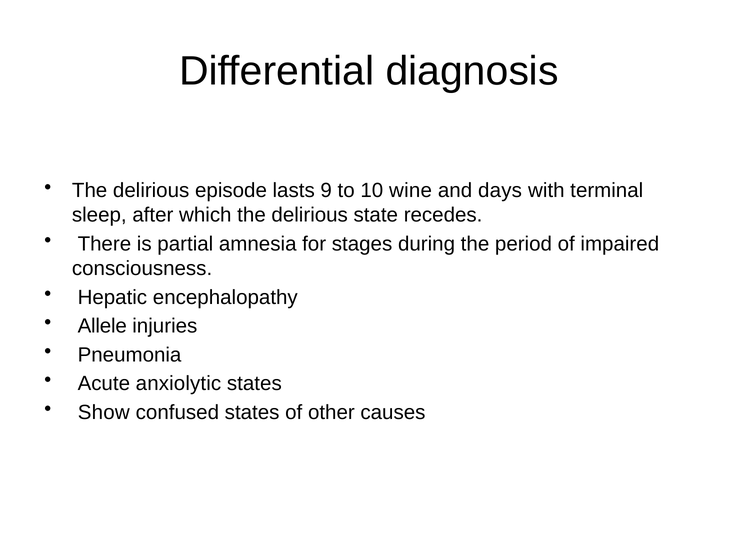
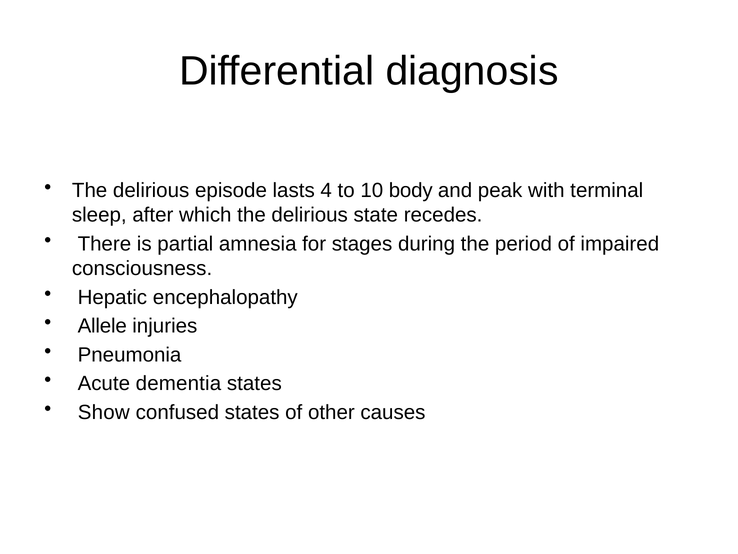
9: 9 -> 4 (326, 190)
wine: wine -> body (411, 190)
days: days -> peak (500, 190)
anxiolytic: anxiolytic -> dementia (178, 383)
